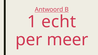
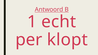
meer: meer -> klopt (67, 40)
